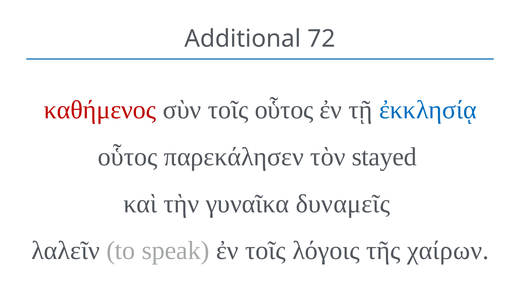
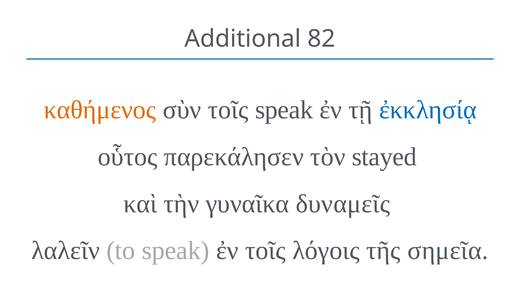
72: 72 -> 82 (321, 39)
καθήμενος colour: red -> orange (100, 110)
τοῖς οὗτος: οὗτος -> speak (284, 110)
χαίρων: χαίρων -> σημεῖα (448, 250)
